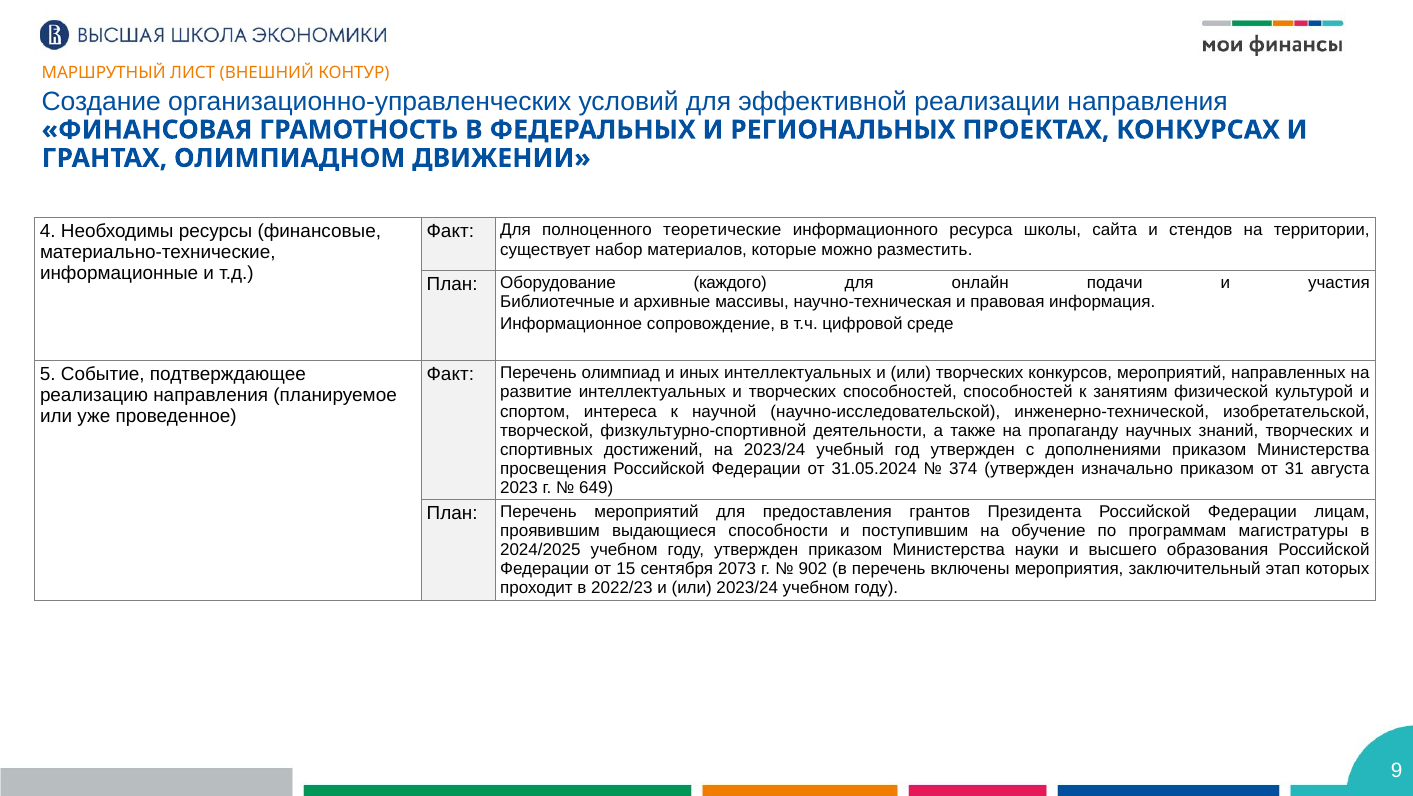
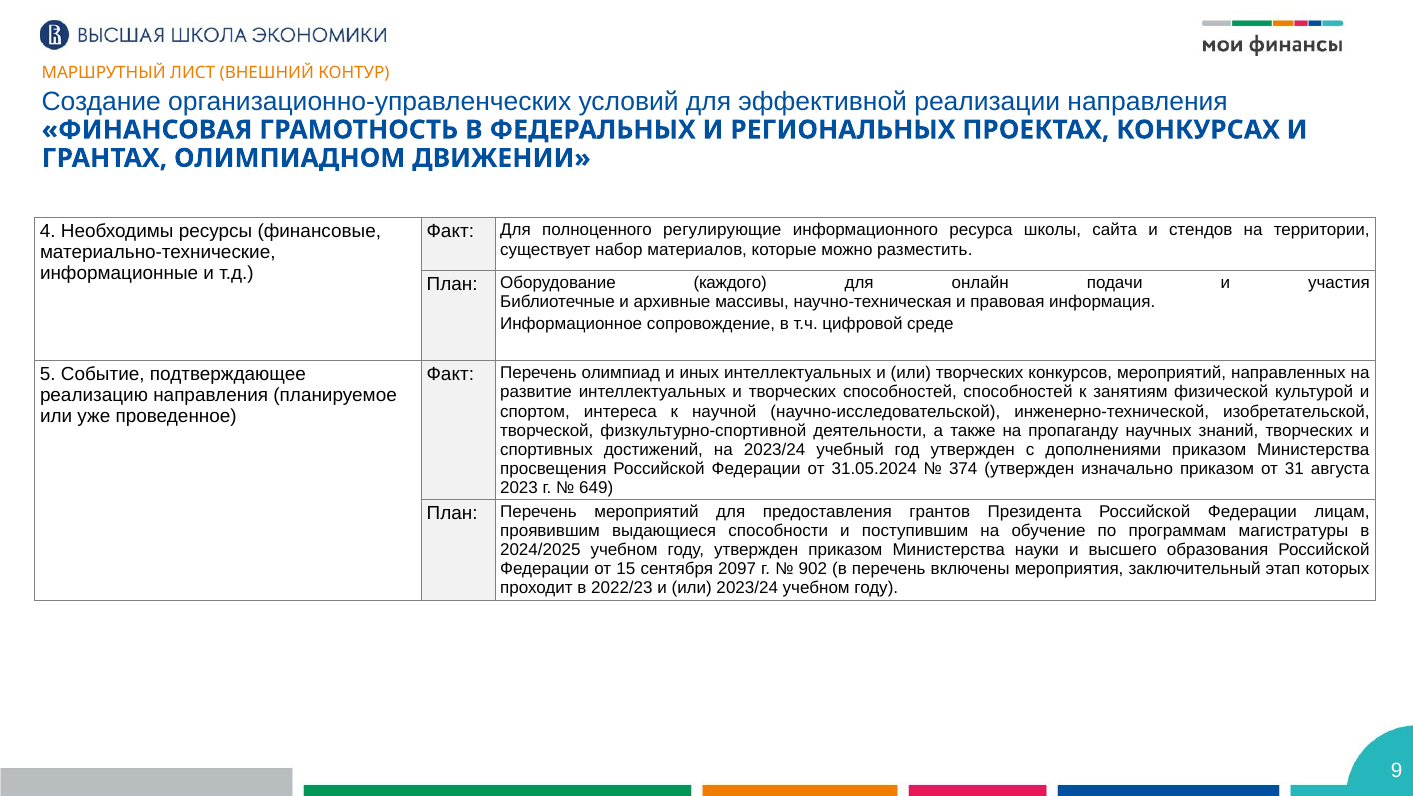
теоретические: теоретические -> регулирующие (722, 230)
2073: 2073 -> 2097 (737, 569)
